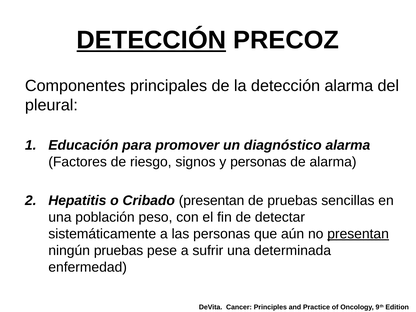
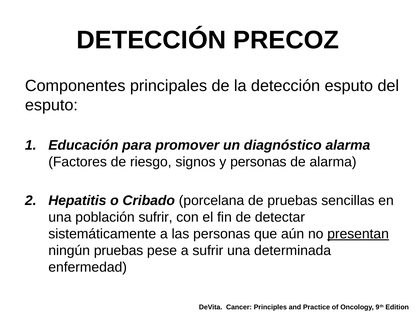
DETECCIÓN underline: present -> none (151, 40)
detección alarma: alarma -> esputo (349, 86)
pleural: pleural -> esputo (51, 105)
Cribado presentan: presentan -> porcelana (212, 201)
población peso: peso -> sufrir (156, 217)
